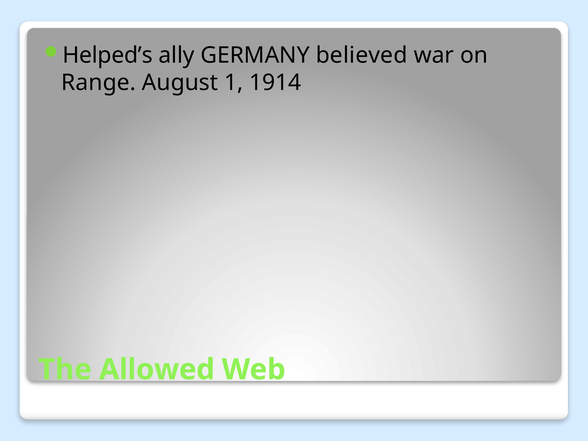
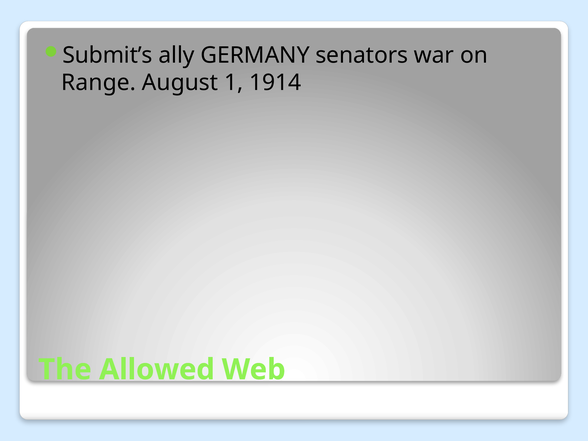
Helped’s: Helped’s -> Submit’s (108, 55)
believed: believed -> senators (362, 55)
